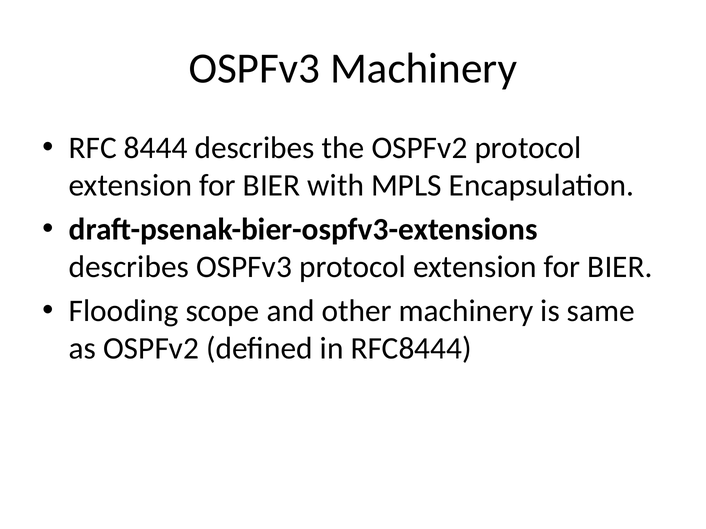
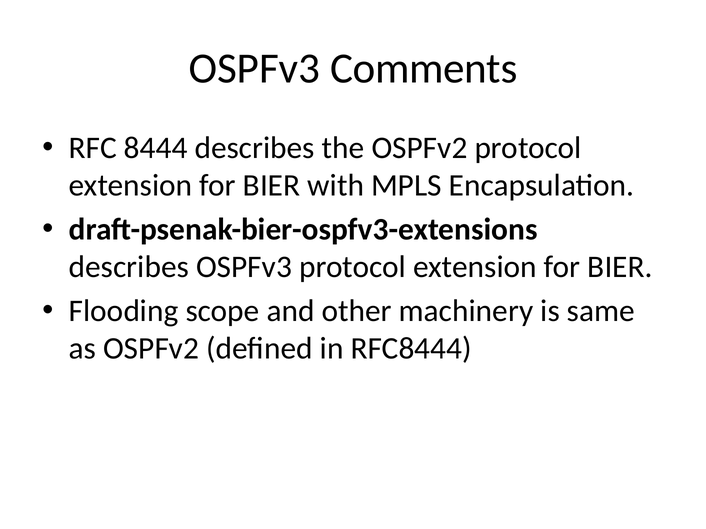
OSPFv3 Machinery: Machinery -> Comments (424, 68)
